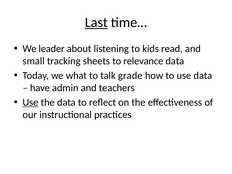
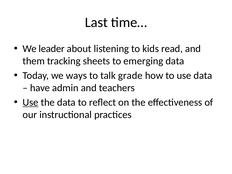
Last underline: present -> none (96, 22)
small: small -> them (34, 61)
relevance: relevance -> emerging (143, 61)
what: what -> ways (76, 75)
